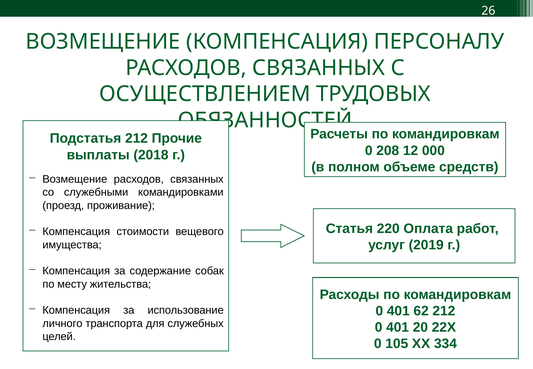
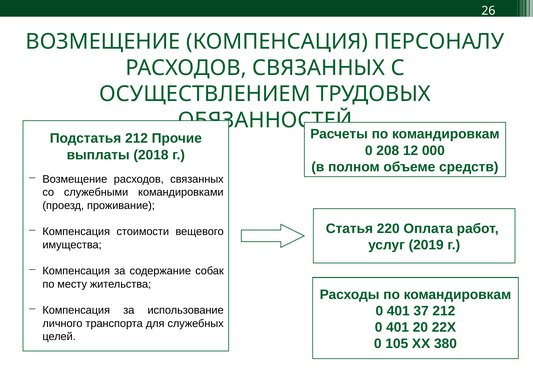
62: 62 -> 37 (421, 311)
334: 334 -> 380 (445, 344)
